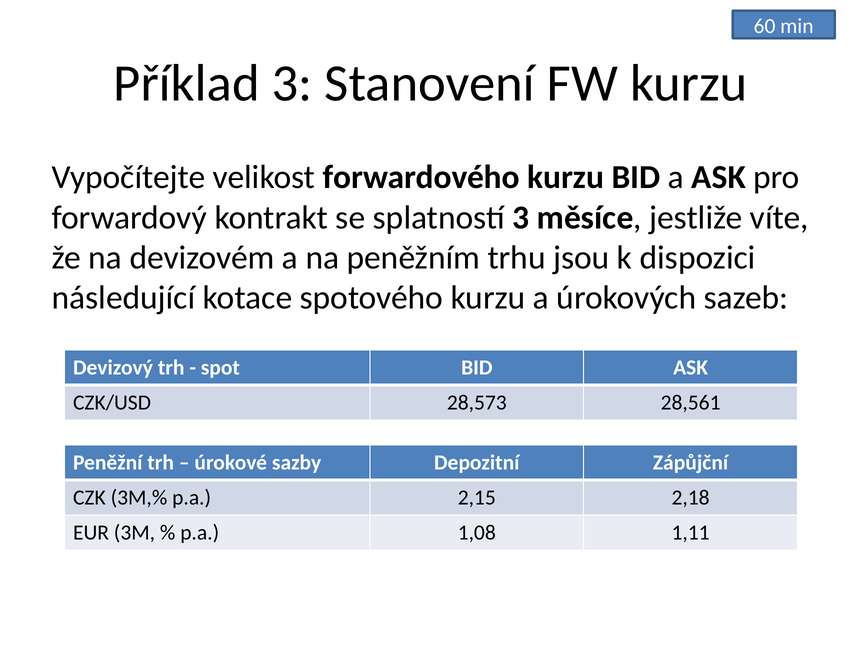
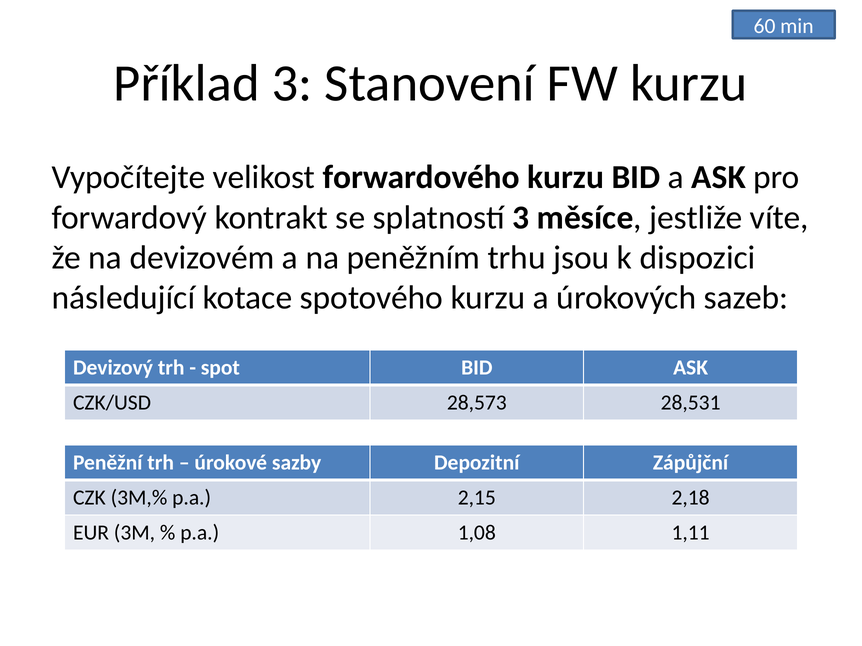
28,561: 28,561 -> 28,531 (691, 403)
